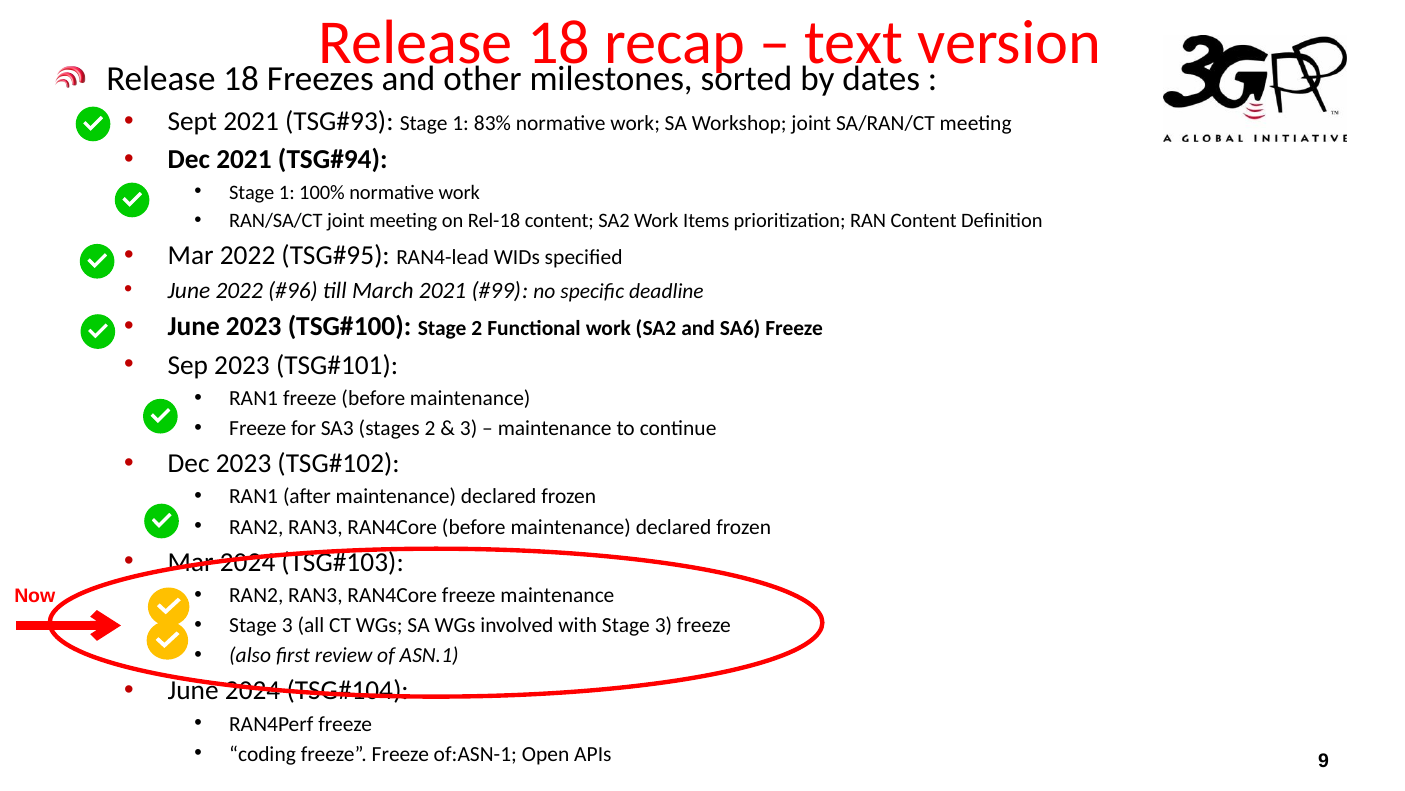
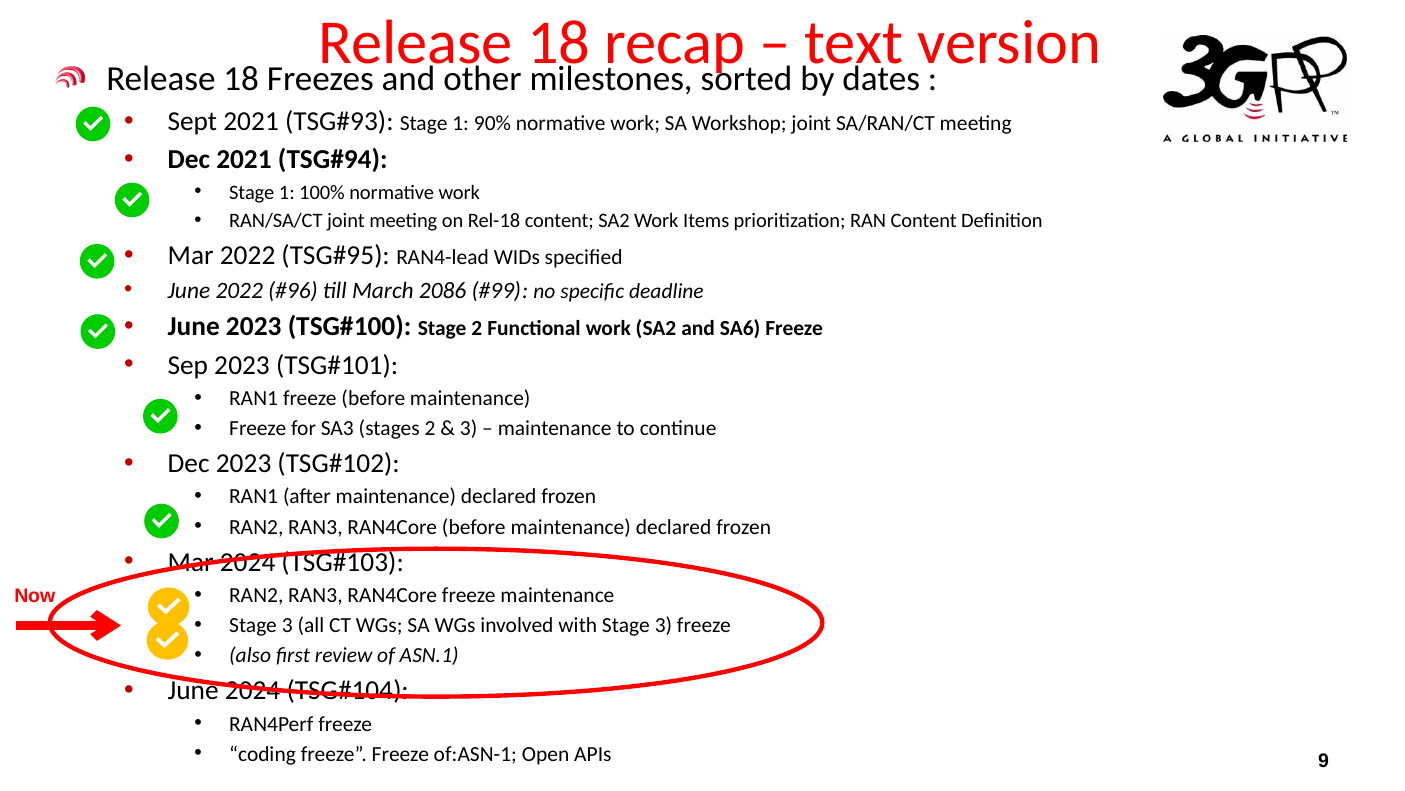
83%: 83% -> 90% (492, 123)
March 2021: 2021 -> 2086 (443, 290)
